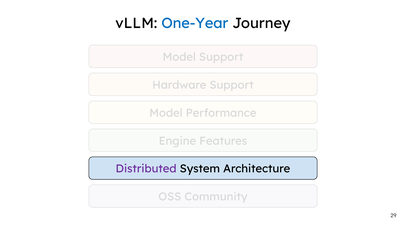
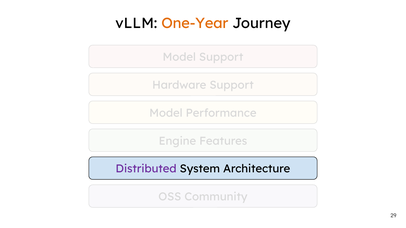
One-Year colour: blue -> orange (195, 23)
